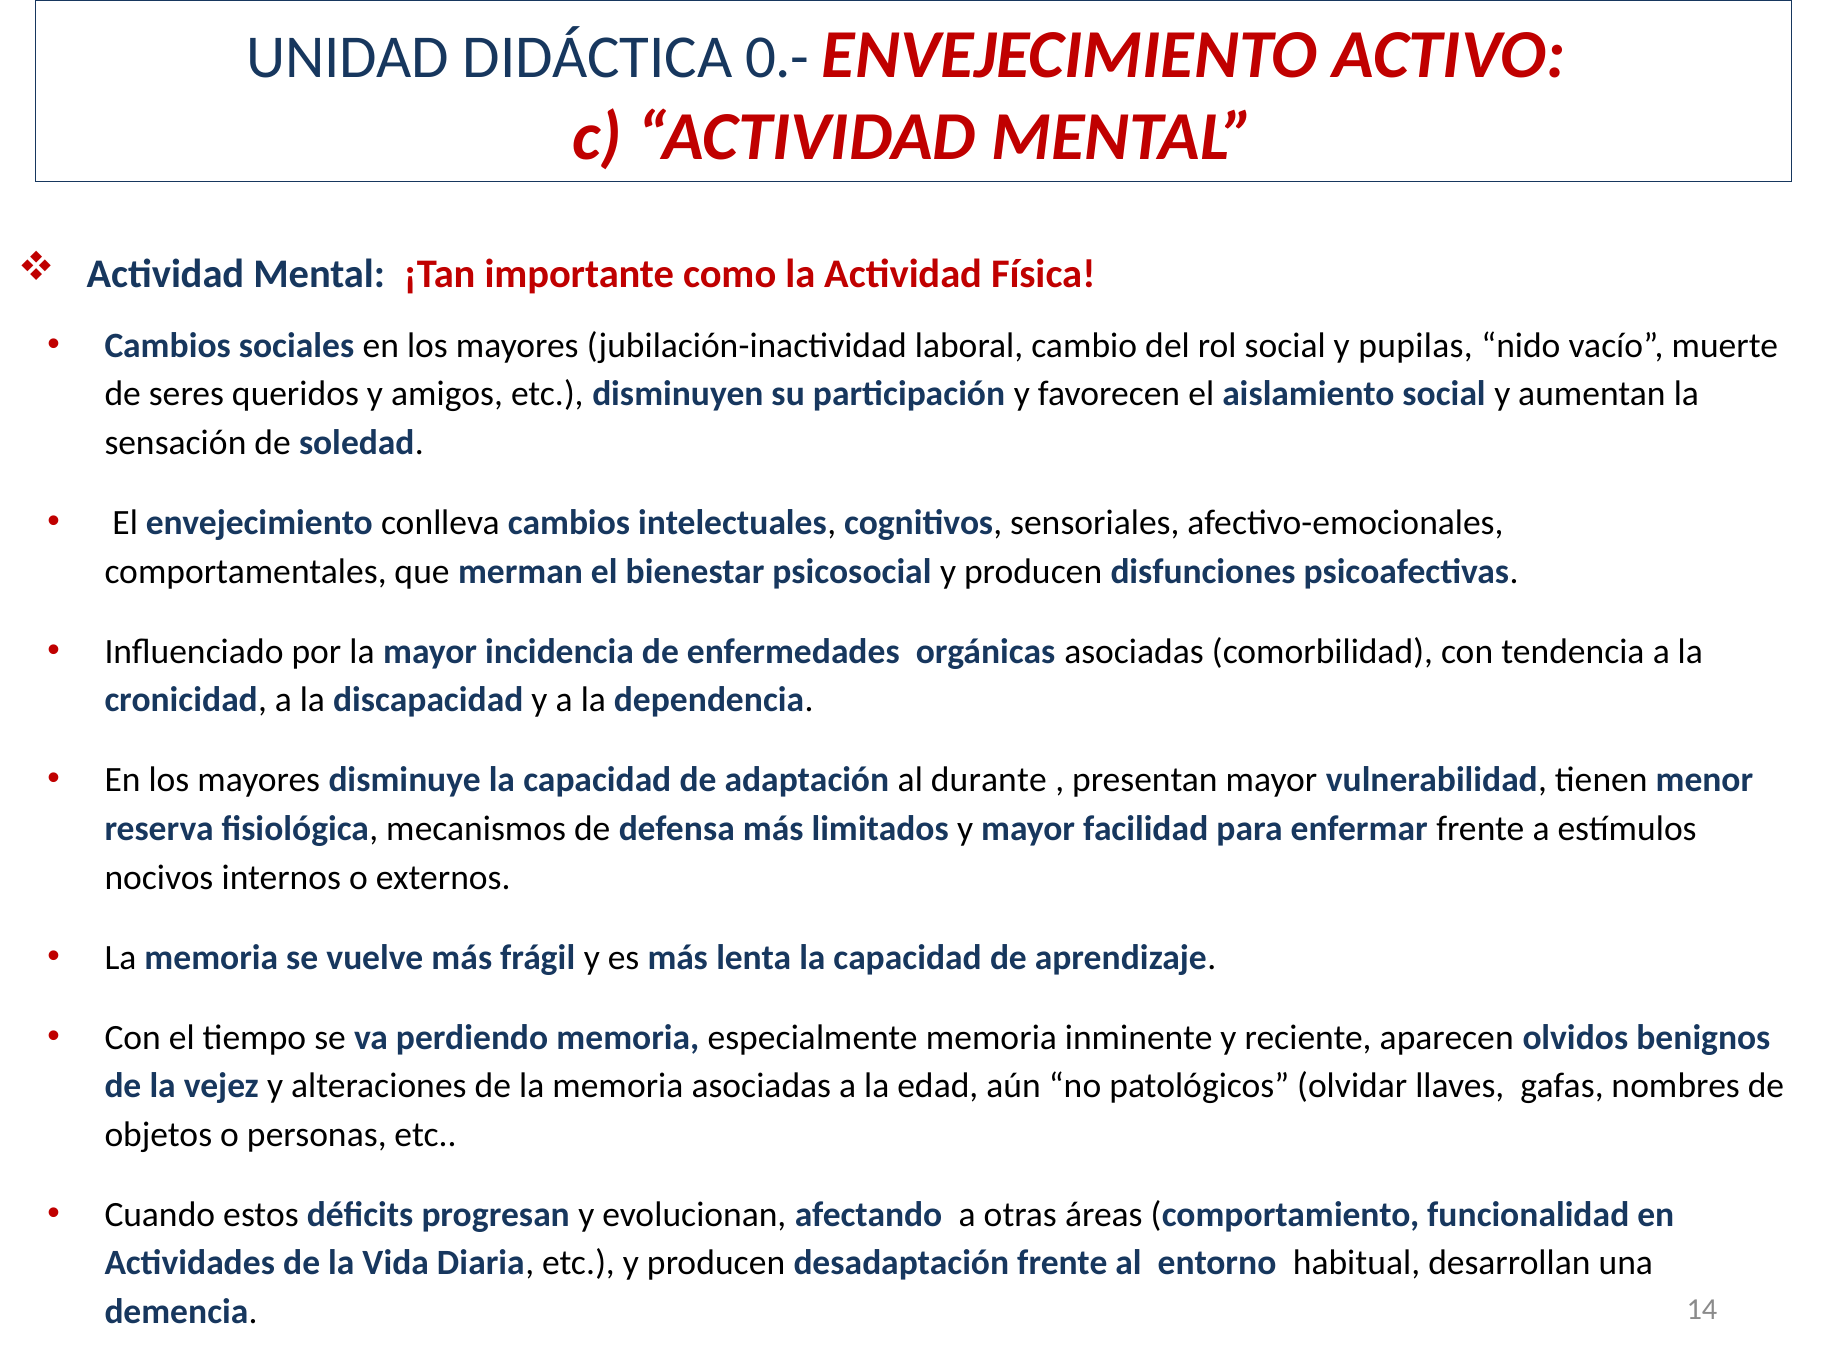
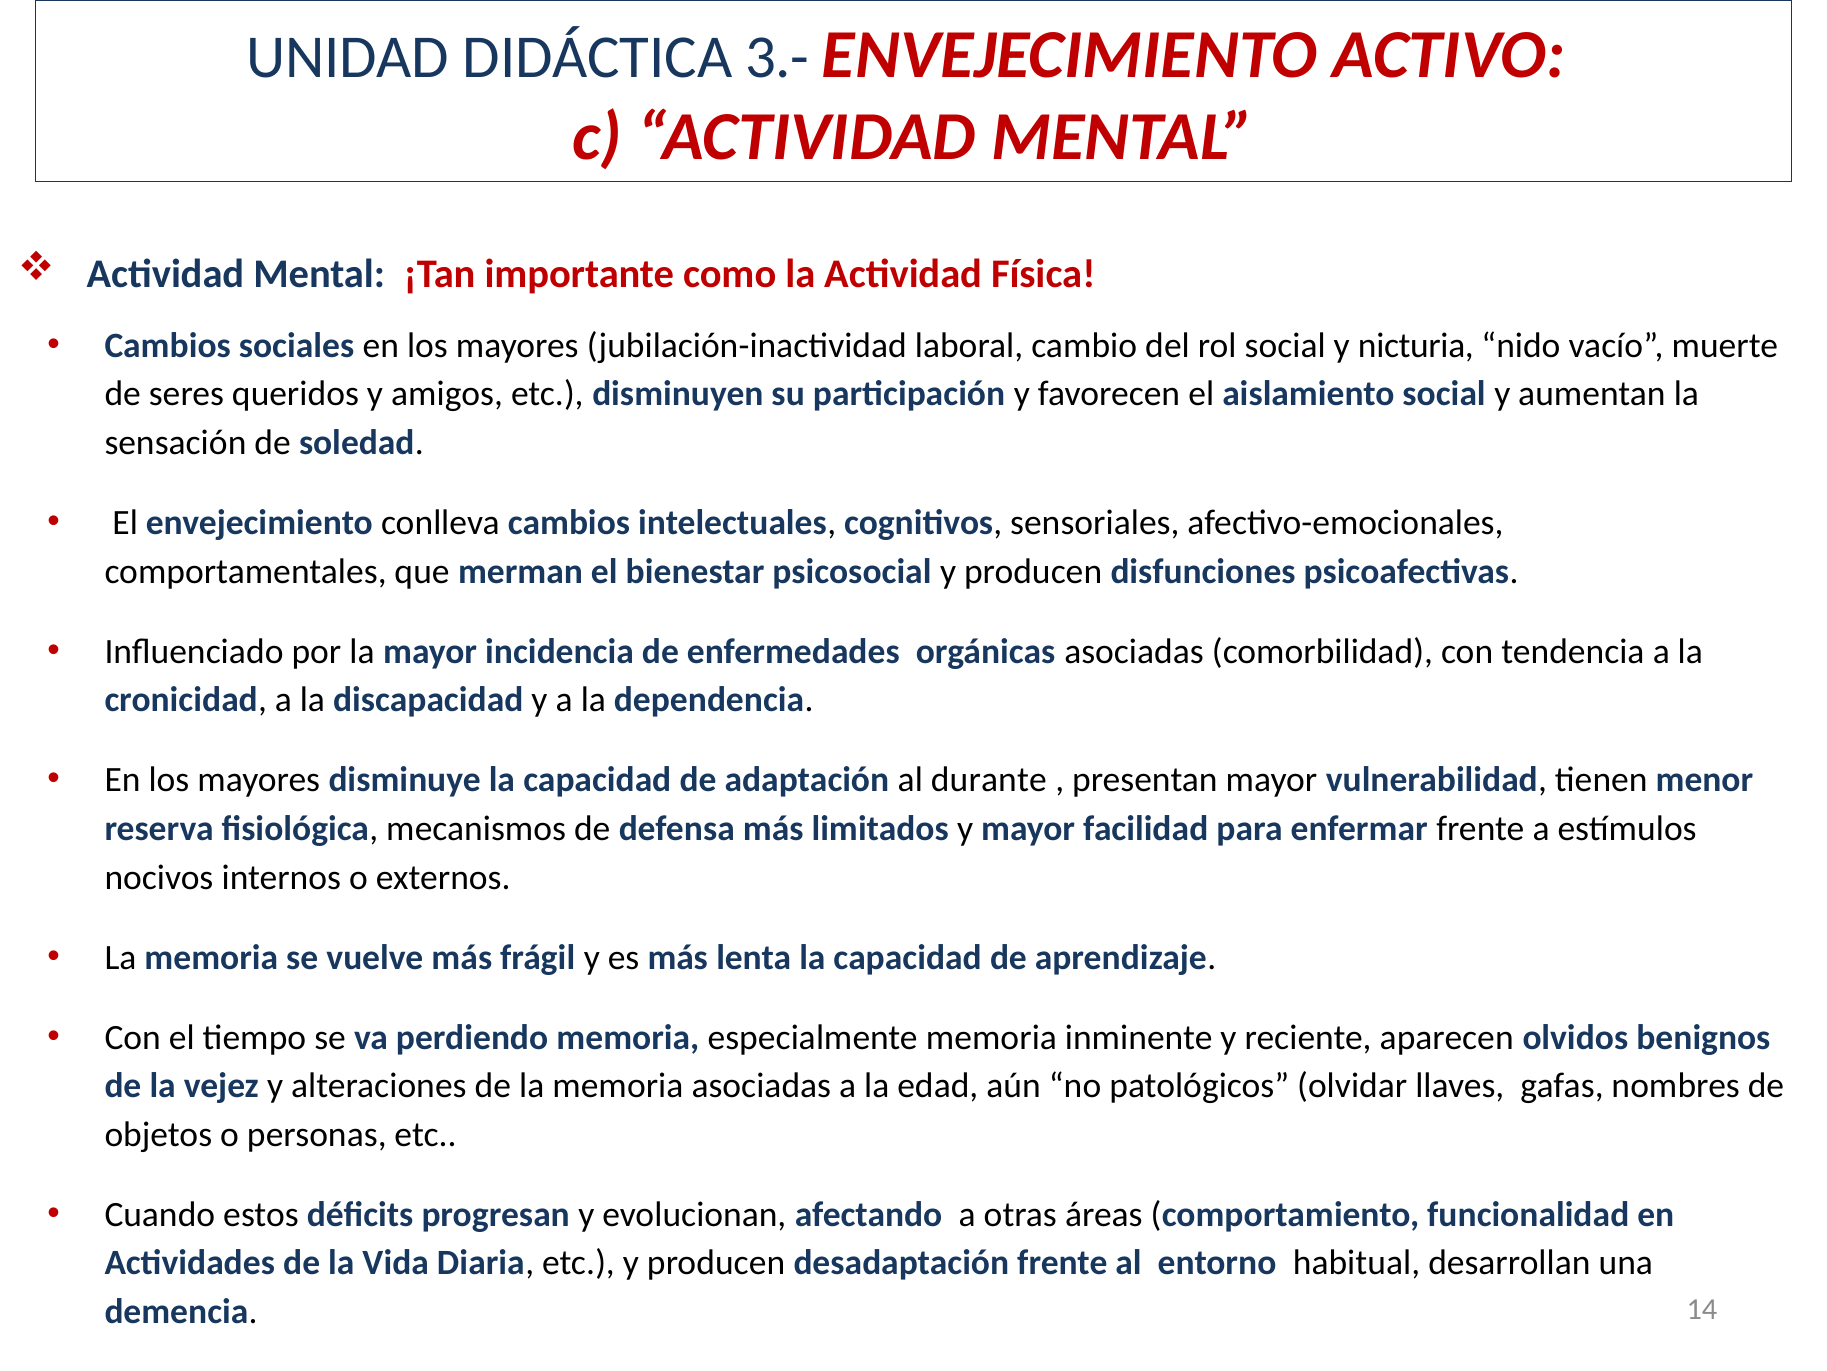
0.-: 0.- -> 3.- (777, 58)
pupilas: pupilas -> nicturia (1416, 345)
